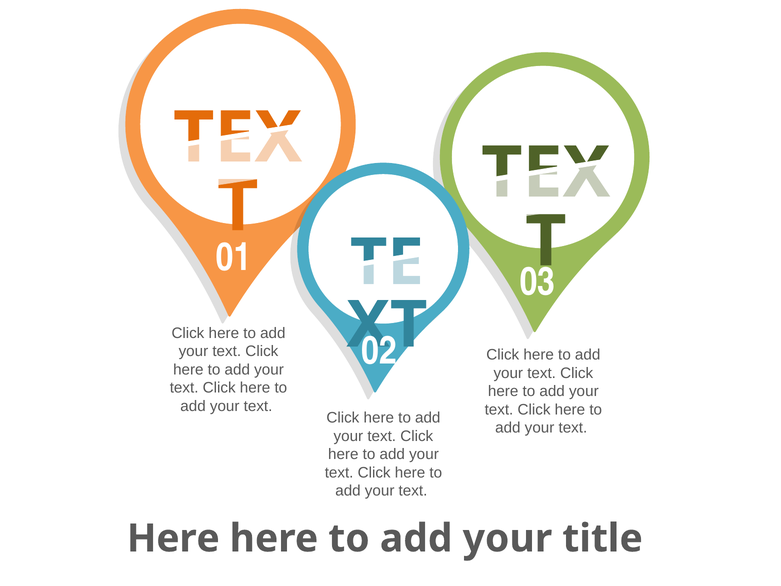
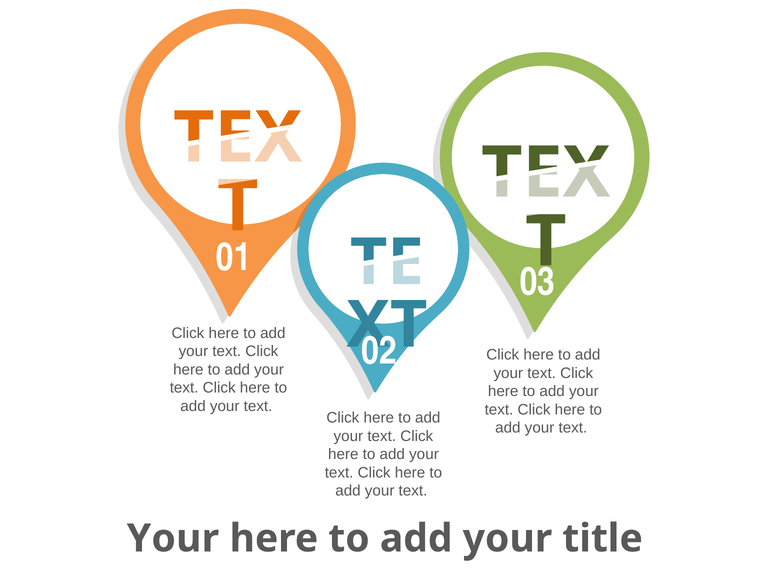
Here: Here -> Your (173, 538)
